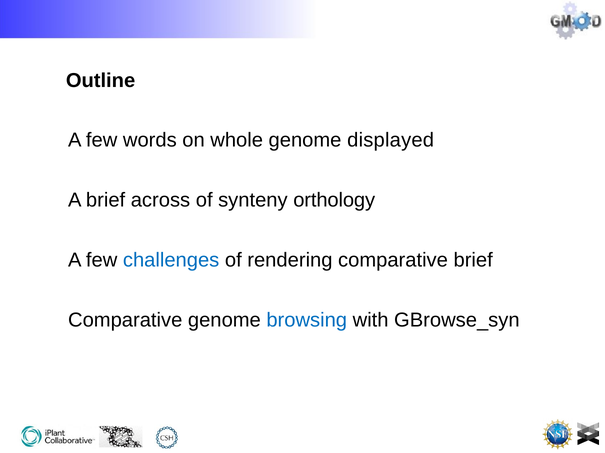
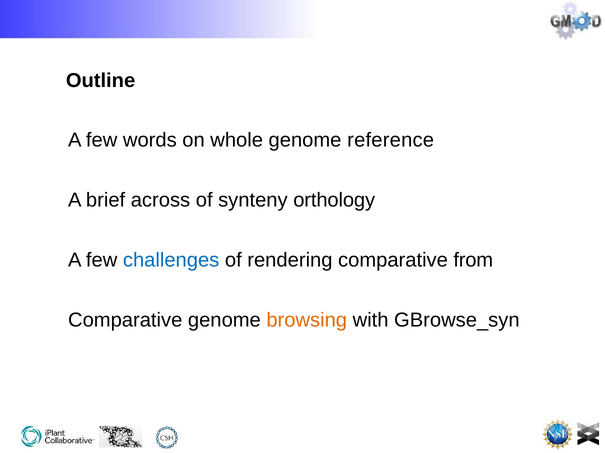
displayed: displayed -> reference (391, 140)
comparative brief: brief -> from (473, 260)
browsing colour: blue -> orange (307, 321)
